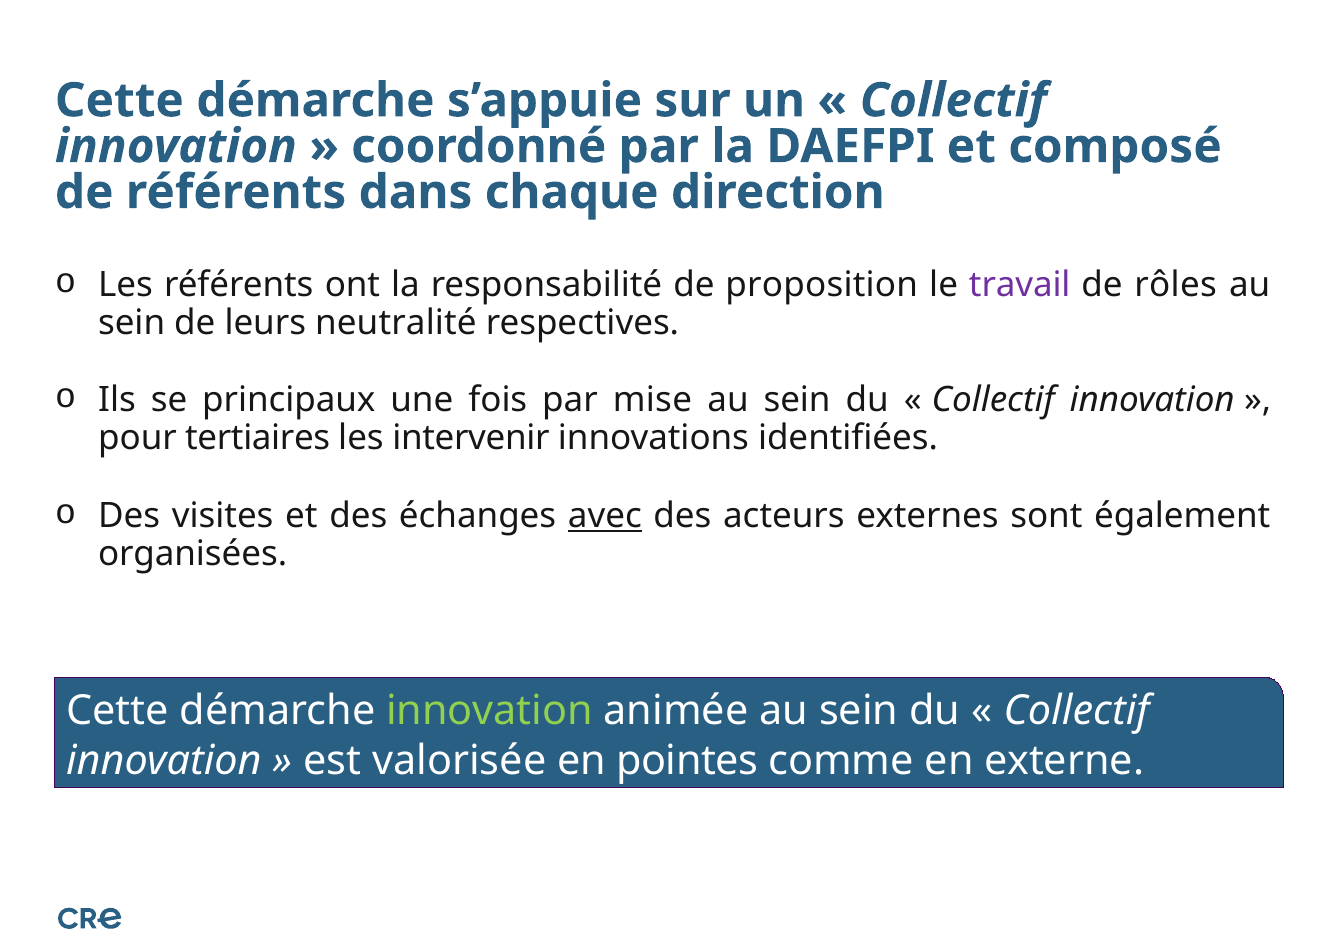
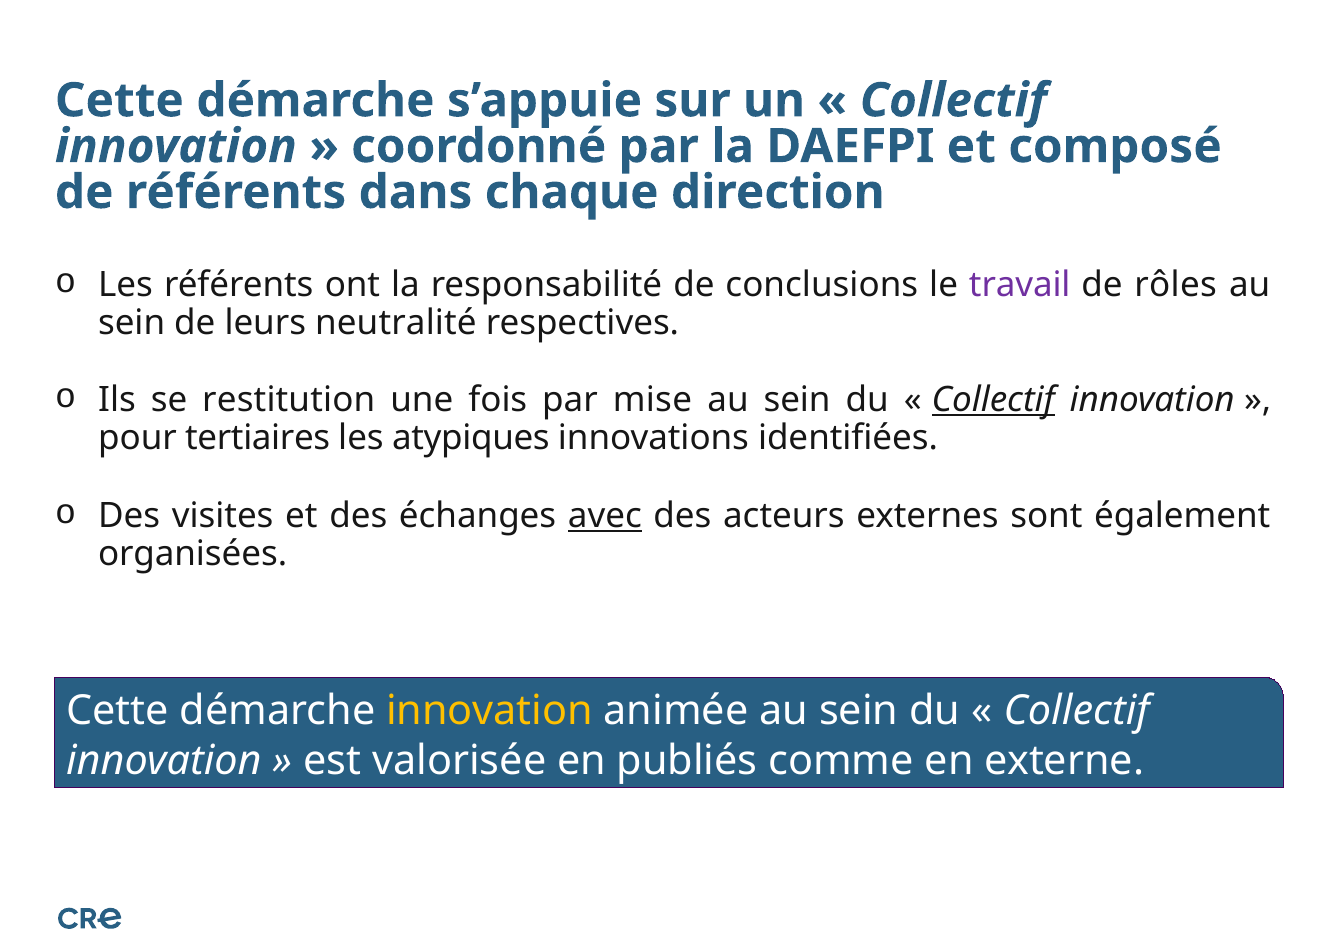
proposition: proposition -> conclusions (822, 285)
principaux: principaux -> restitution (289, 400)
Collectif underline: none -> present (993, 400)
intervenir: intervenir -> atypiques (471, 438)
innovation colour: light green -> yellow (490, 710)
pointes: pointes -> publiés (687, 760)
